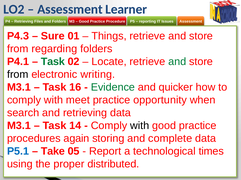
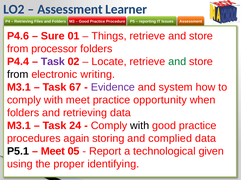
P4.3: P4.3 -> P4.6 (18, 36)
regarding: regarding -> processor (54, 49)
P4.1: P4.1 -> P4.4 (18, 62)
Task colour: green -> purple (53, 62)
16: 16 -> 67 (75, 88)
Evidence colour: green -> purple (113, 88)
quicker: quicker -> system (176, 88)
search: search -> folders (23, 113)
14: 14 -> 24 (75, 126)
complete: complete -> complied (170, 139)
P5.1 colour: blue -> black (18, 152)
Take: Take -> Meet (53, 152)
times: times -> given (211, 152)
distributed: distributed -> identifying (113, 165)
